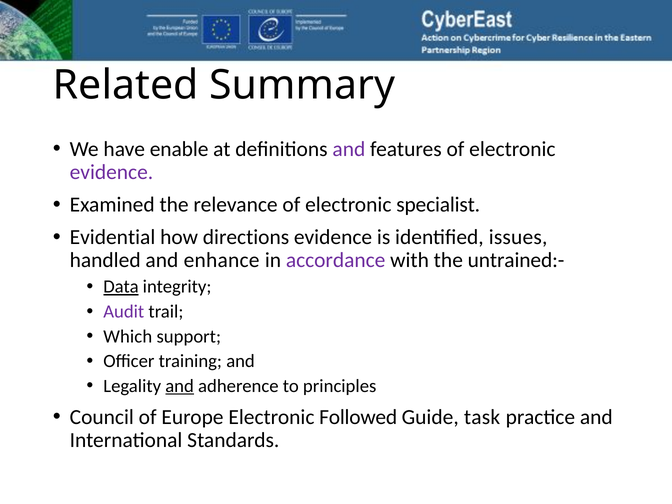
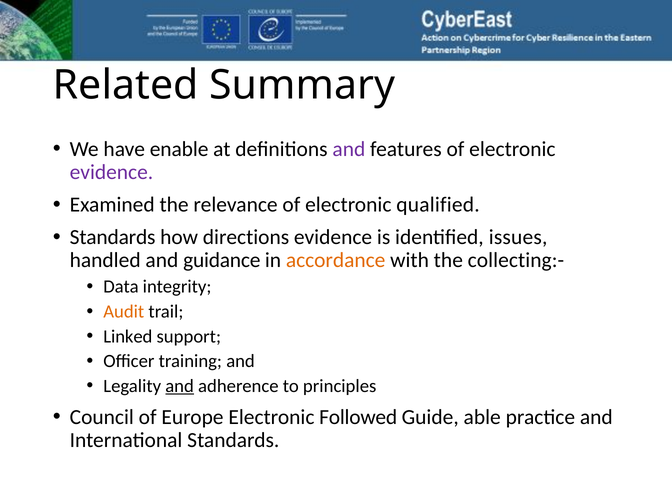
specialist: specialist -> qualified (438, 205)
Evidential: Evidential -> Standards (113, 237)
enhance: enhance -> guidance (222, 260)
accordance colour: purple -> orange (336, 260)
untrained:-: untrained:- -> collecting:- (516, 260)
Data underline: present -> none (121, 287)
Audit colour: purple -> orange (124, 312)
Which: Which -> Linked (128, 336)
task: task -> able (482, 417)
